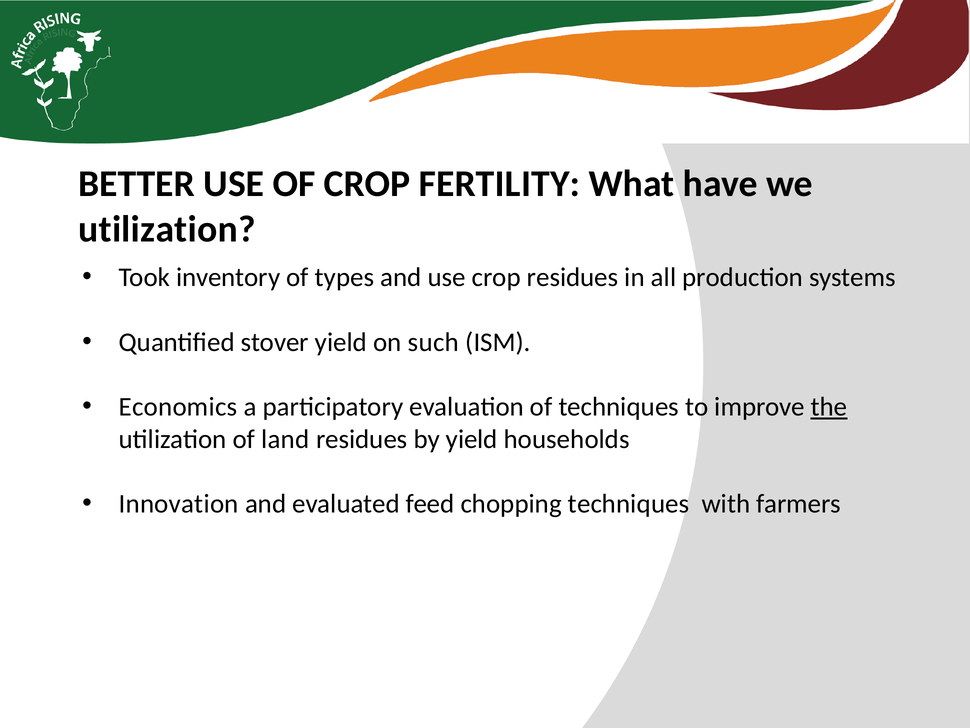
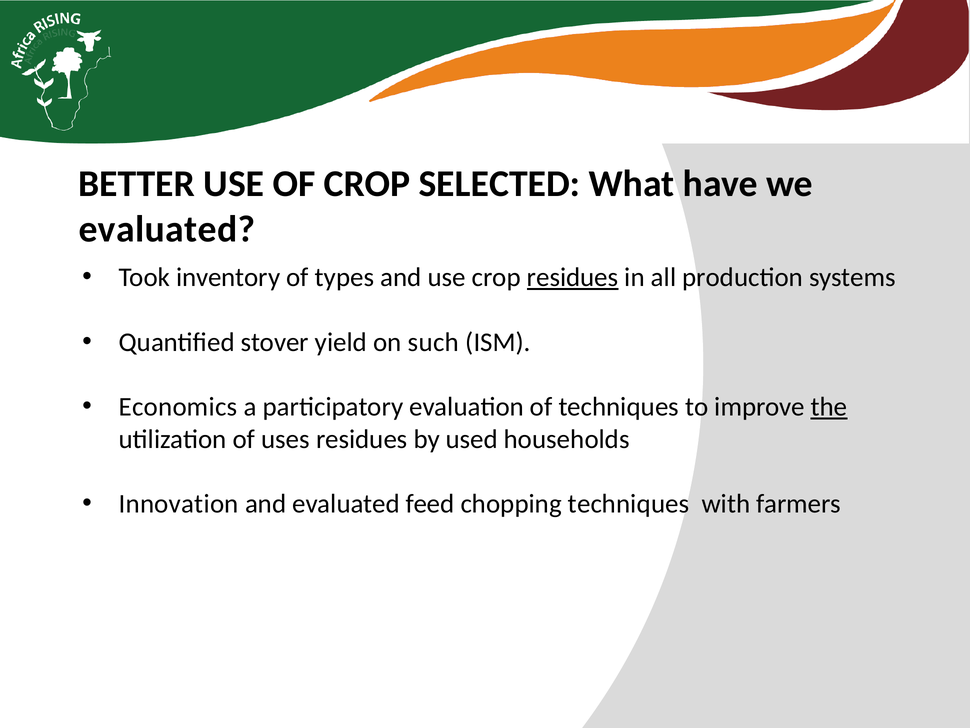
FERTILITY: FERTILITY -> SELECTED (499, 184)
utilization: utilization -> evaluated (167, 229)
residues underline: none -> present (573, 277)
land: land -> uses (286, 439)
by yield: yield -> used (472, 439)
